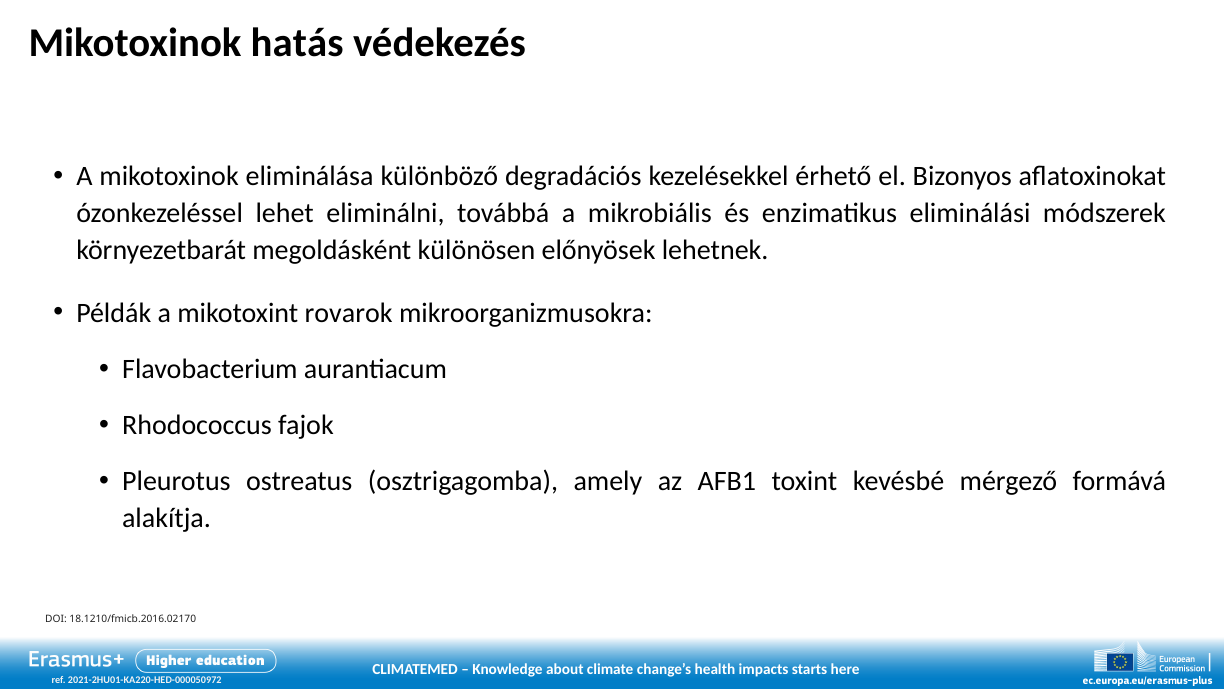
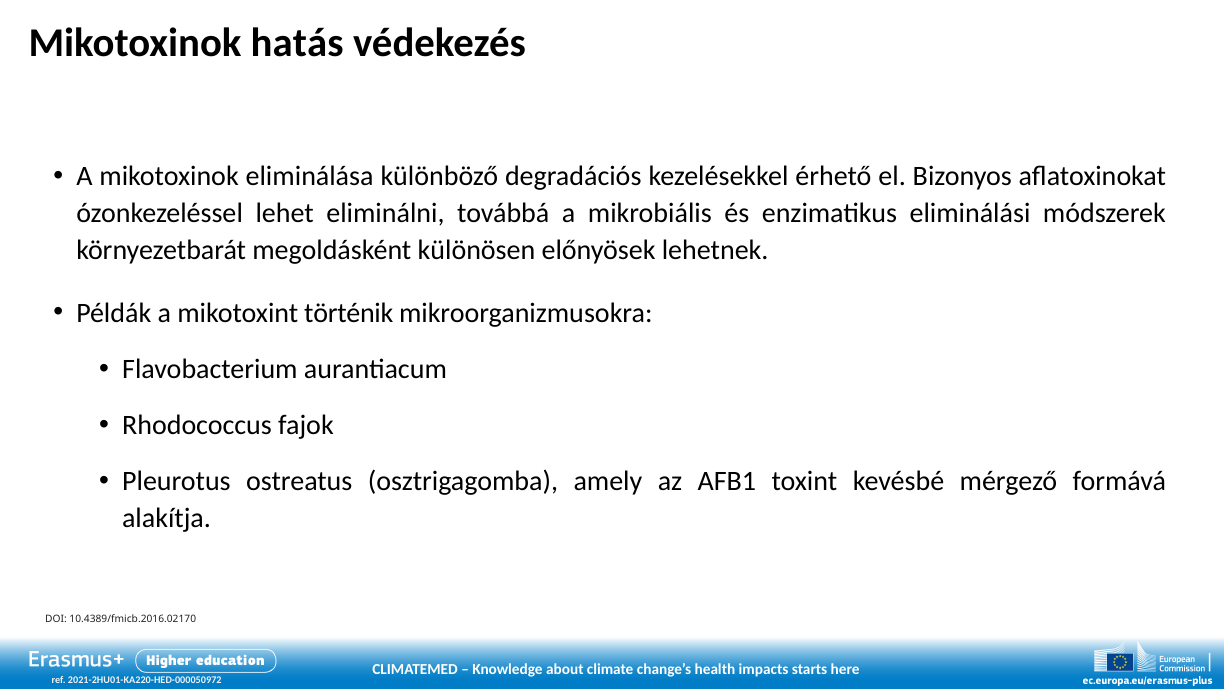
rovarok: rovarok -> történik (349, 313)
18.1210/fmicb.2016.02170: 18.1210/fmicb.2016.02170 -> 10.4389/fmicb.2016.02170 (133, 619)
